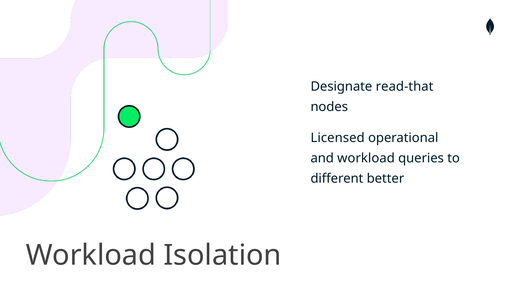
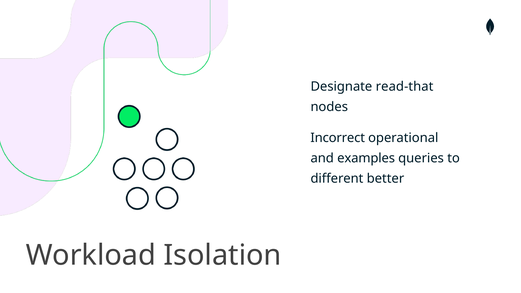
Licensed: Licensed -> Incorrect (338, 138)
and workload: workload -> examples (366, 158)
